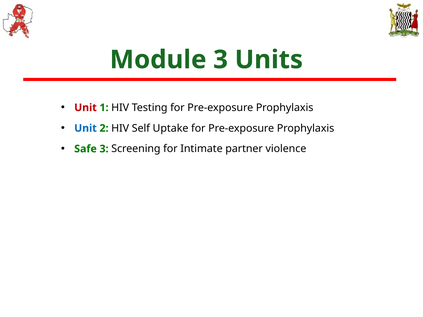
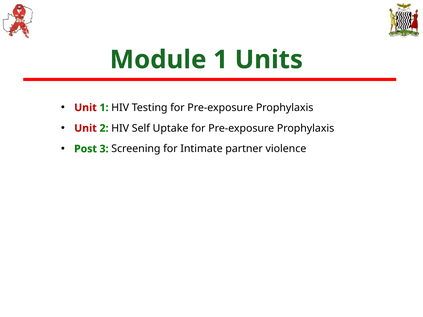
Module 3: 3 -> 1 (221, 60)
Unit colour: blue -> red (86, 128)
Safe: Safe -> Post (86, 149)
